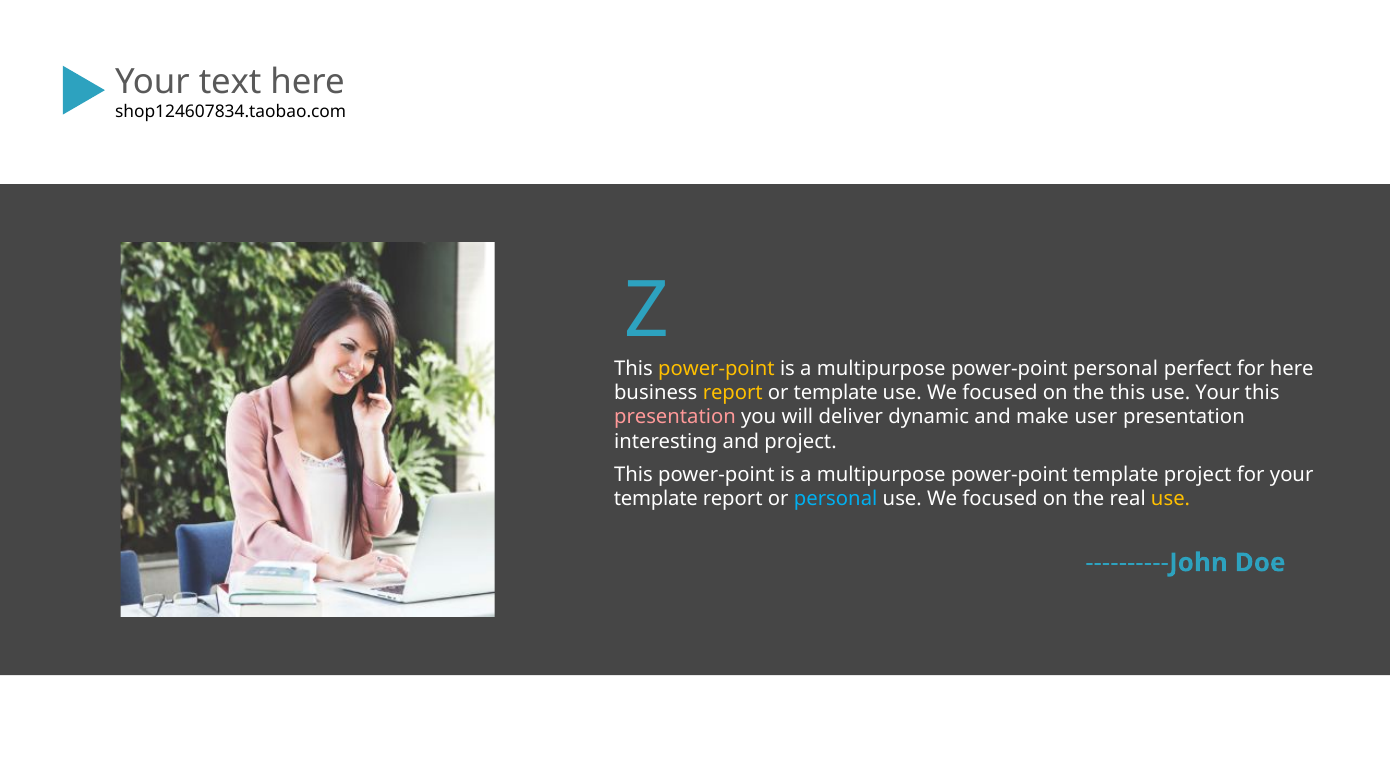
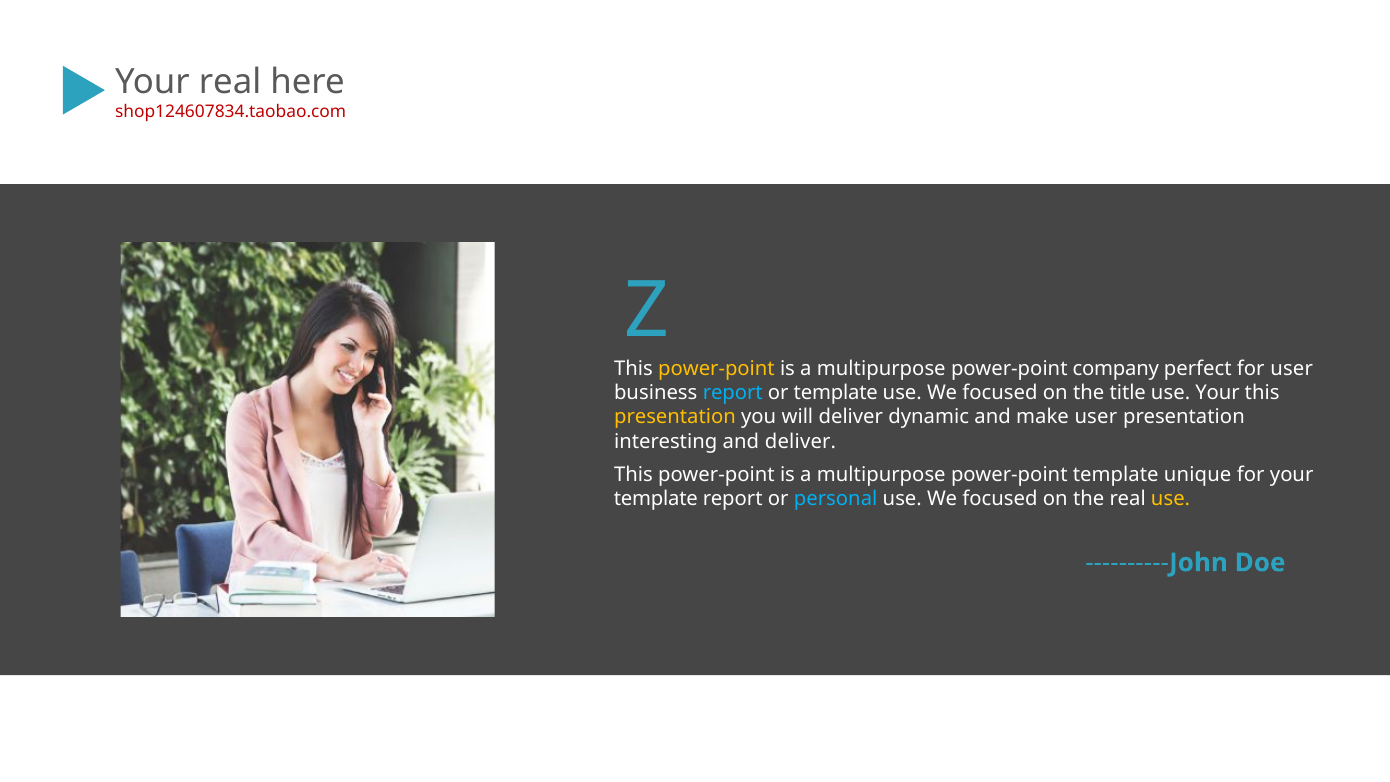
Your text: text -> real (230, 82)
shop124607834.taobao.com colour: black -> red (231, 112)
power-point personal: personal -> company (1116, 369)
for here: here -> user (1292, 369)
report colour: yellow -> light blue (733, 393)
the this: this -> title (1128, 393)
presentation colour: pink -> yellow (675, 417)
and project: project -> deliver (801, 442)
template project: project -> unique (1198, 475)
